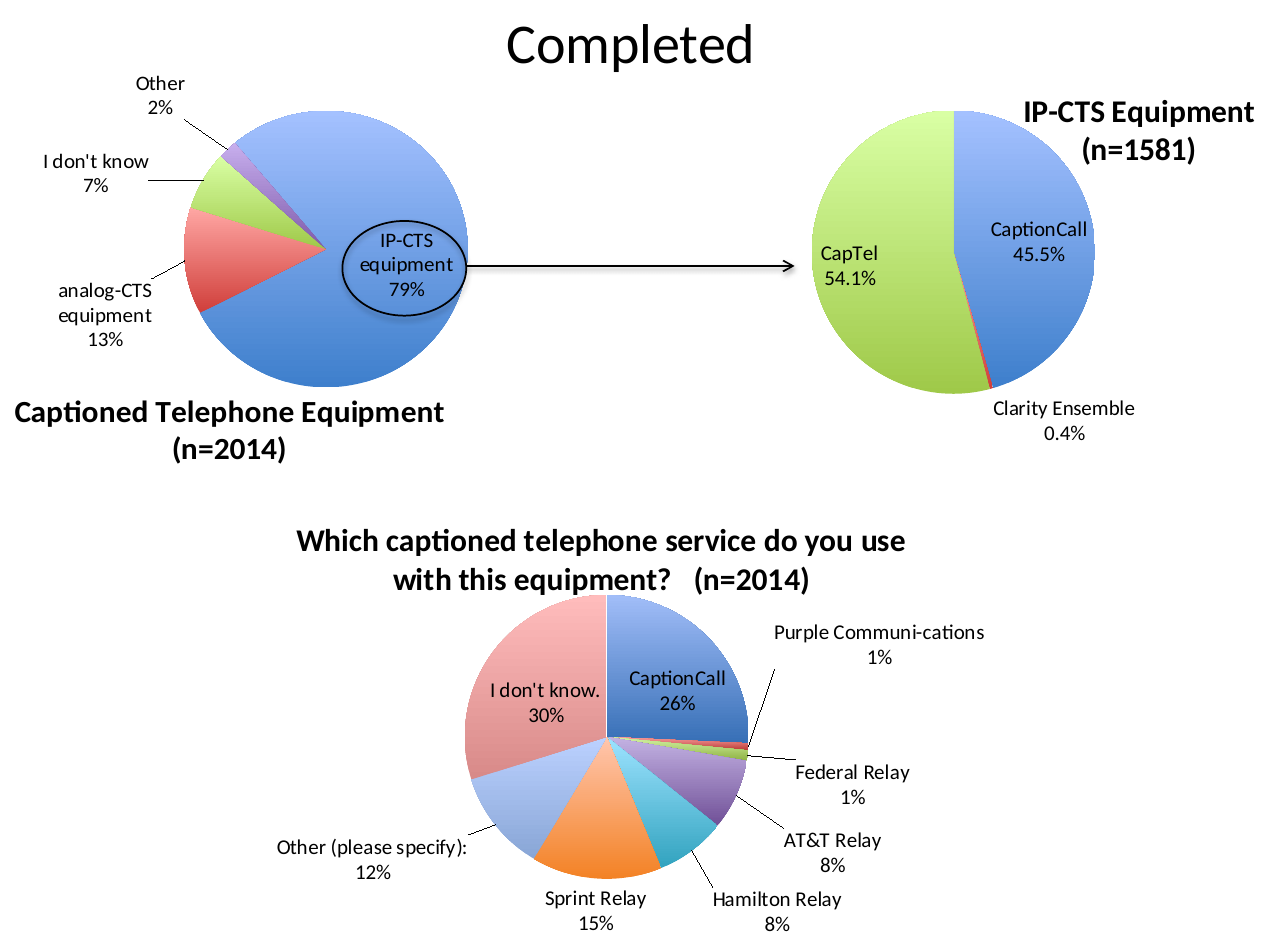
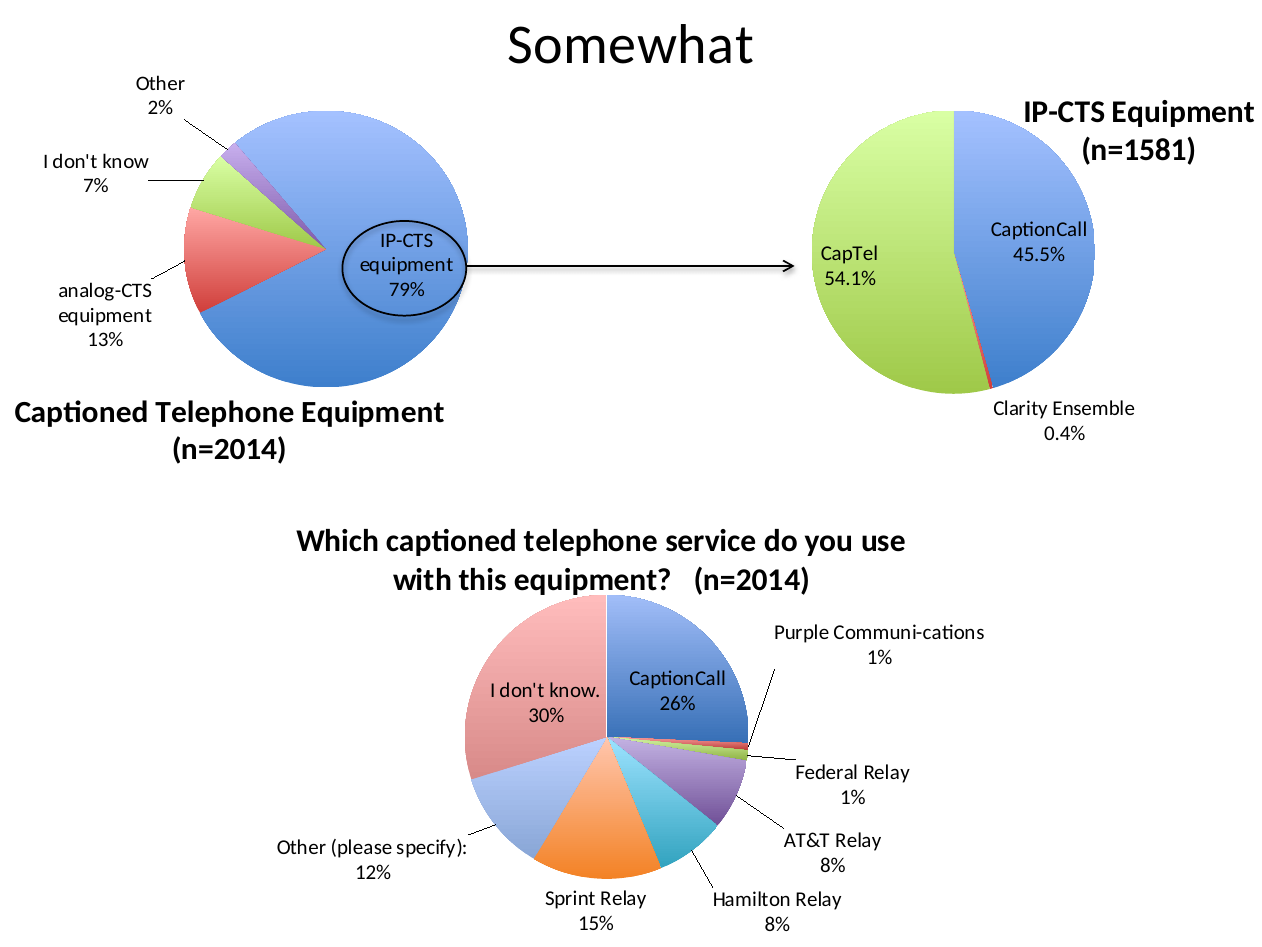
Completed: Completed -> Somewhat (631, 45)
